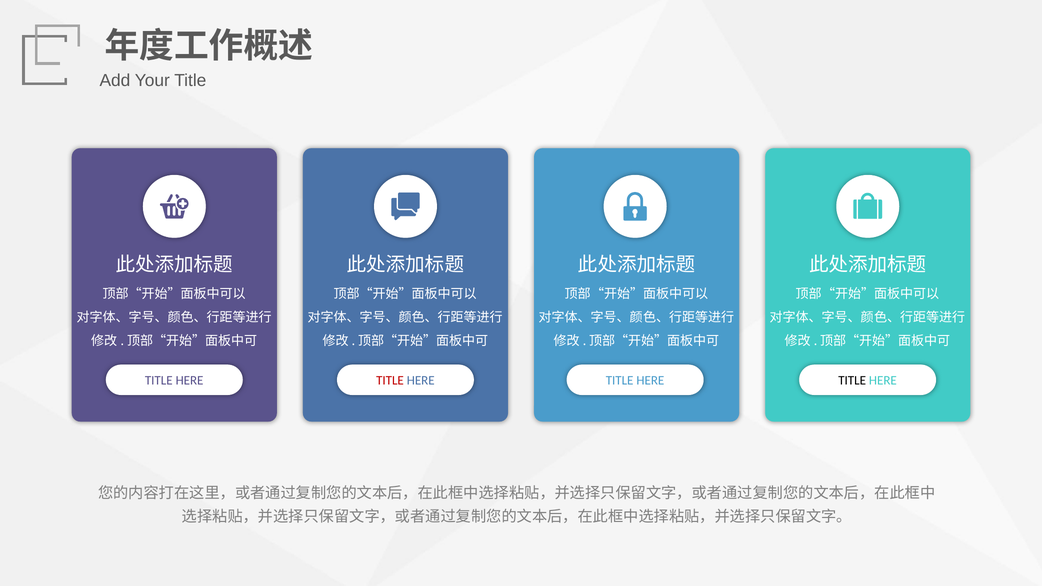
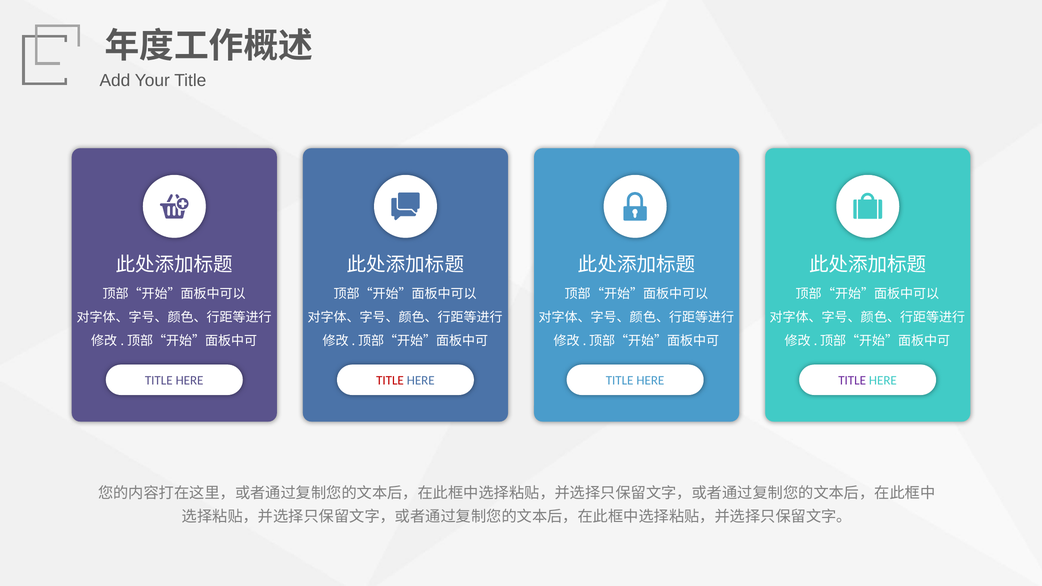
TITLE colour: black -> purple (852, 381)
